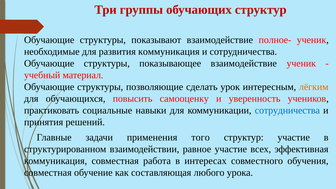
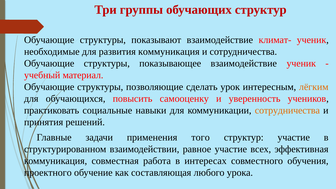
полное-: полное- -> климат- (275, 40)
сотрудничества colour: blue -> orange (287, 110)
совместная: совместная -> проектного (48, 173)
